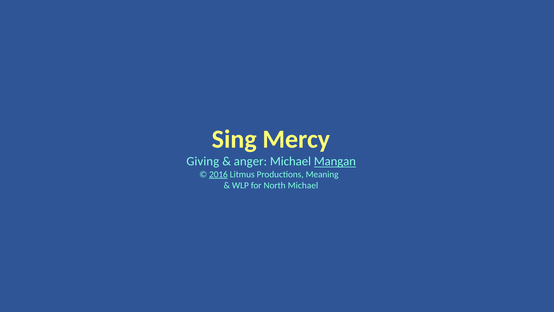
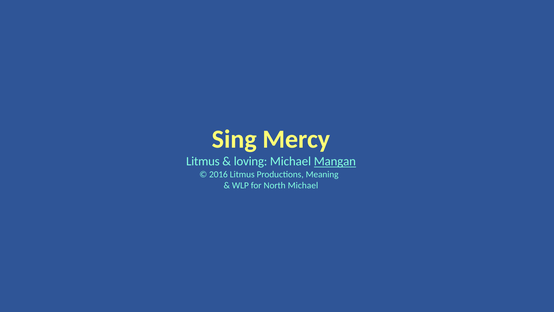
Giving: Giving -> Litmus (203, 161)
anger: anger -> loving (251, 161)
2016 underline: present -> none (218, 174)
